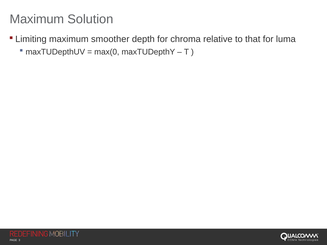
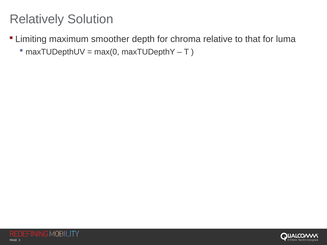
Maximum: Maximum -> Relatively (37, 19)
